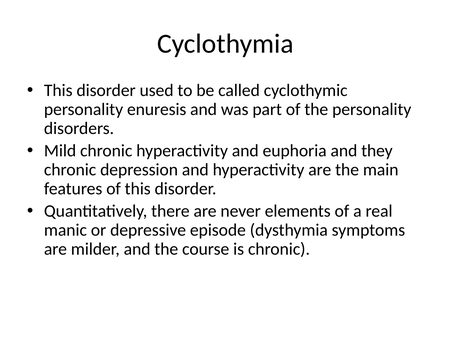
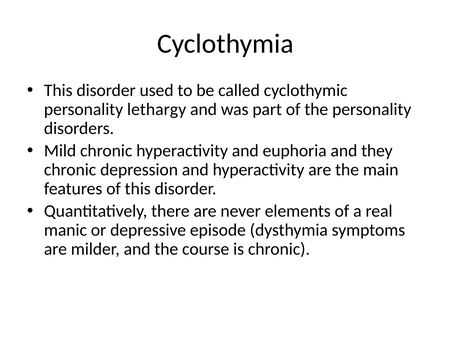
enuresis: enuresis -> lethargy (157, 110)
